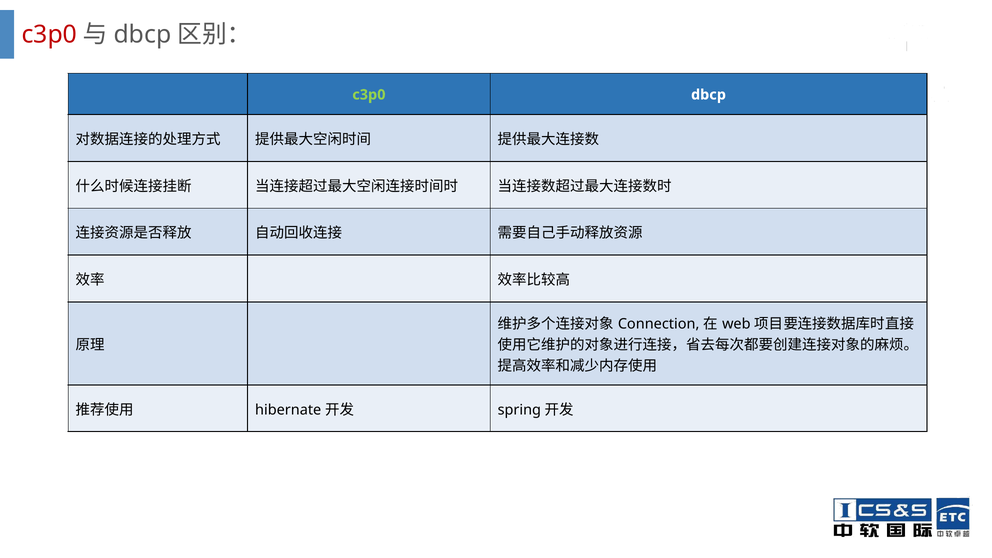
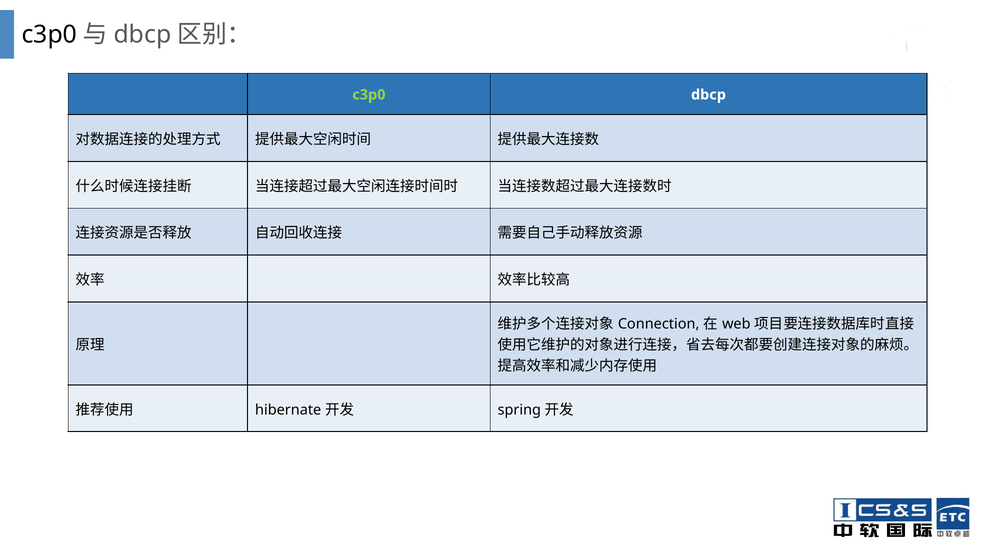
c3p0 colour: red -> black (49, 34)
